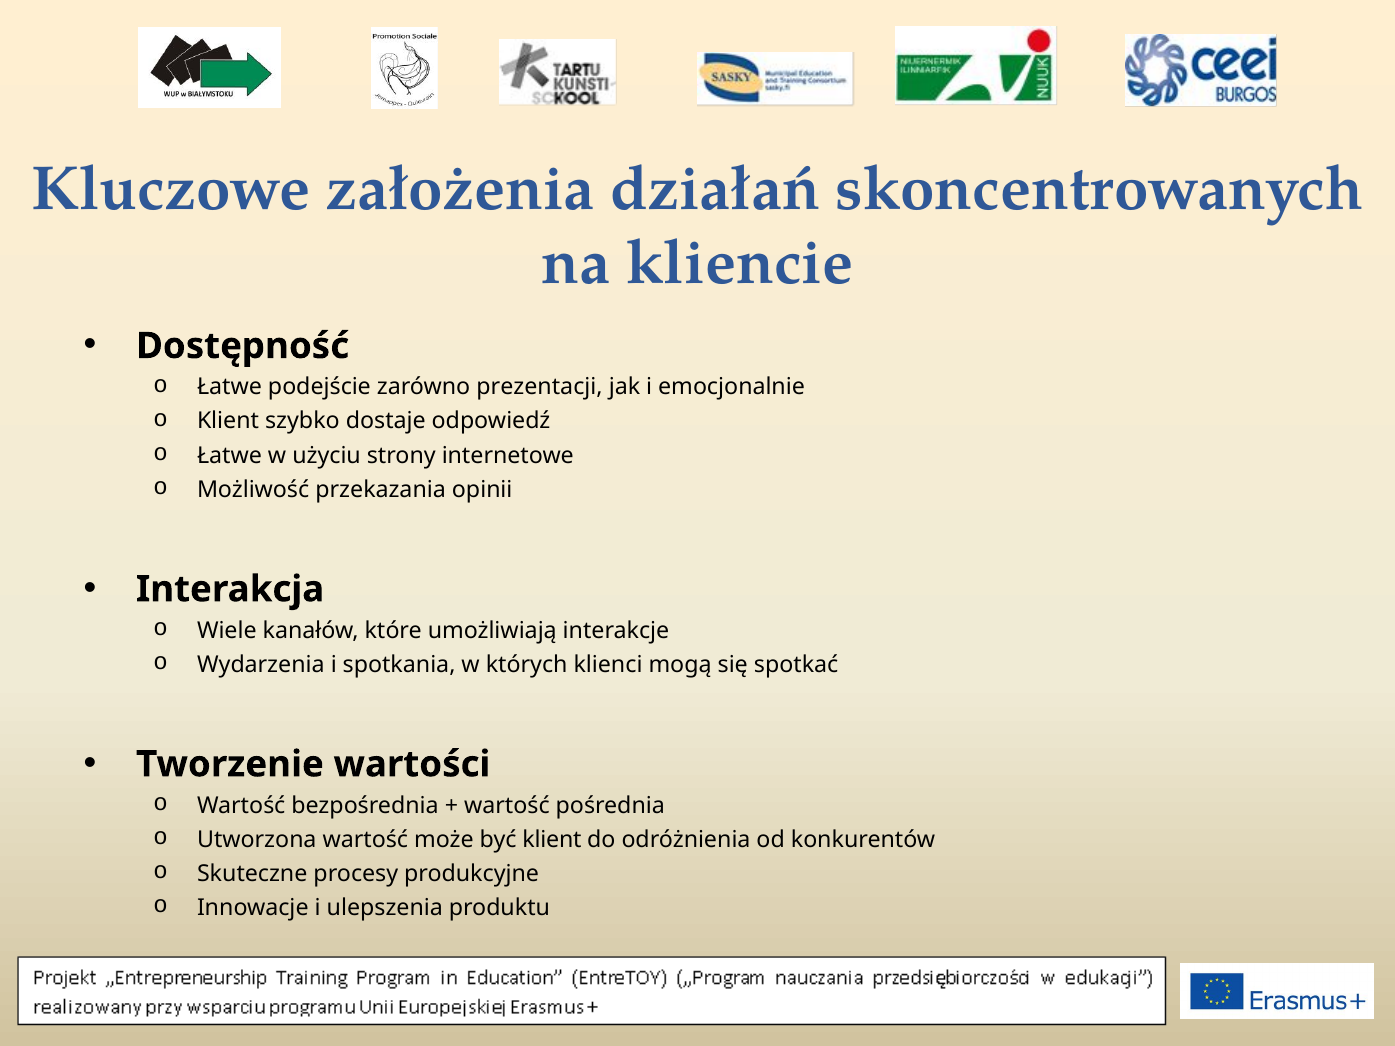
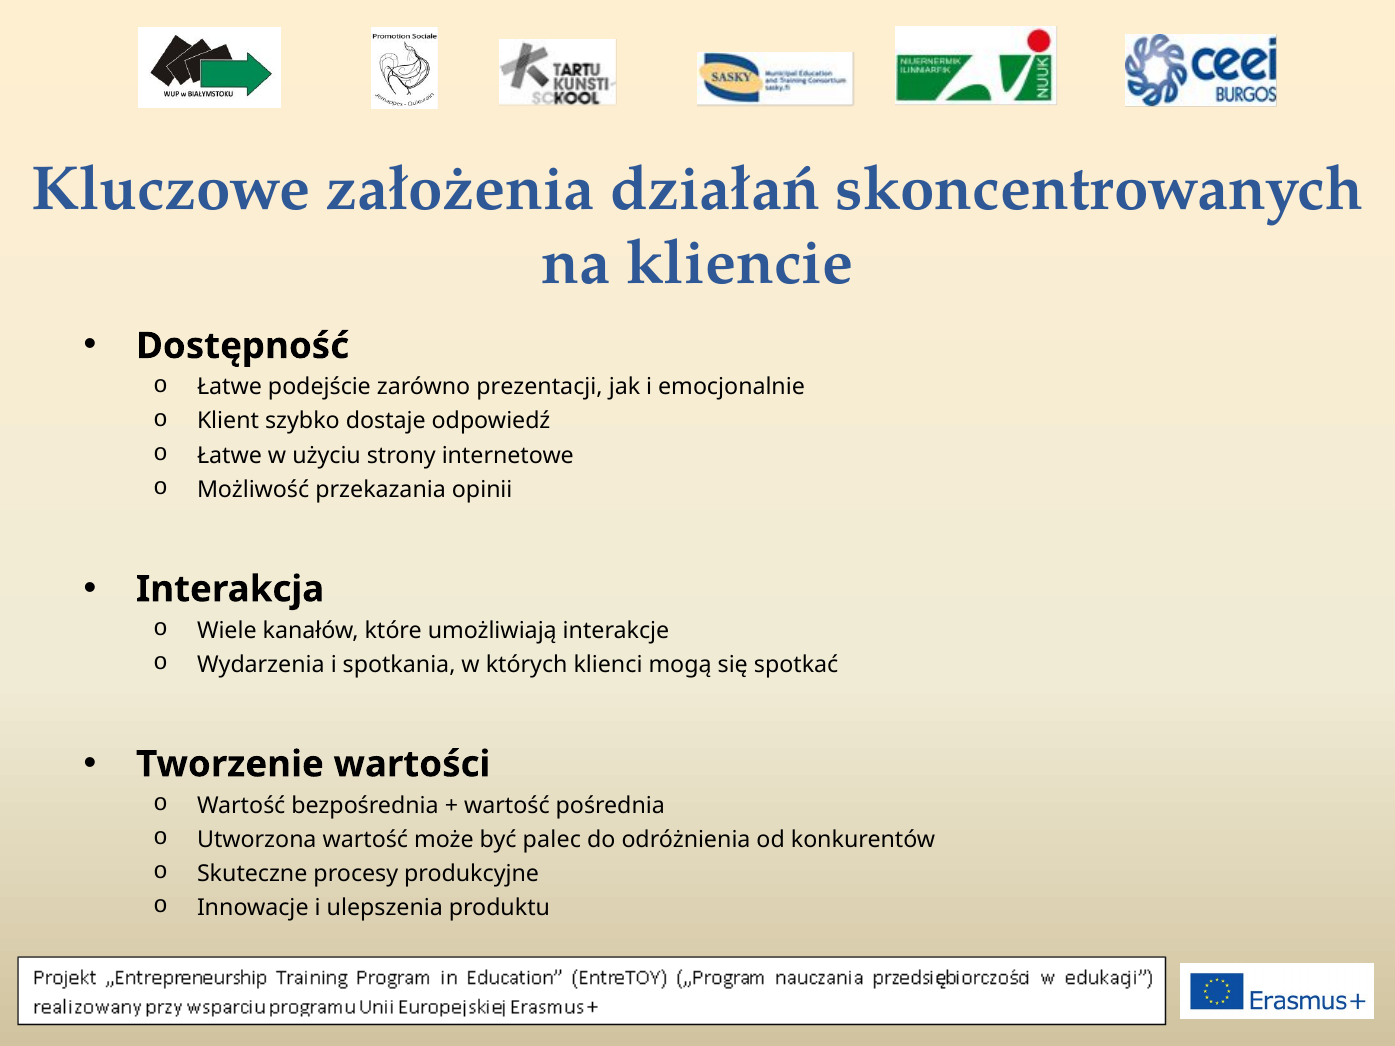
być klient: klient -> palec (552, 840)
